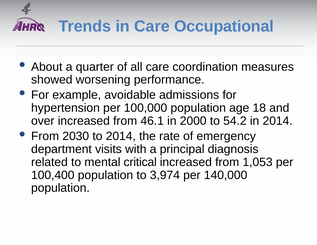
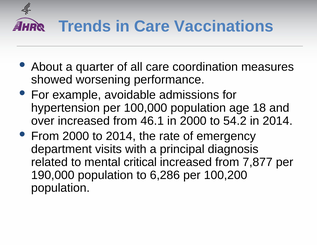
Occupational: Occupational -> Vaccinations (224, 26)
From 2030: 2030 -> 2000 (76, 136)
1,053: 1,053 -> 7,877 (258, 162)
100,400: 100,400 -> 190,000 (53, 175)
3,974: 3,974 -> 6,286 (165, 175)
140,000: 140,000 -> 100,200 (226, 175)
